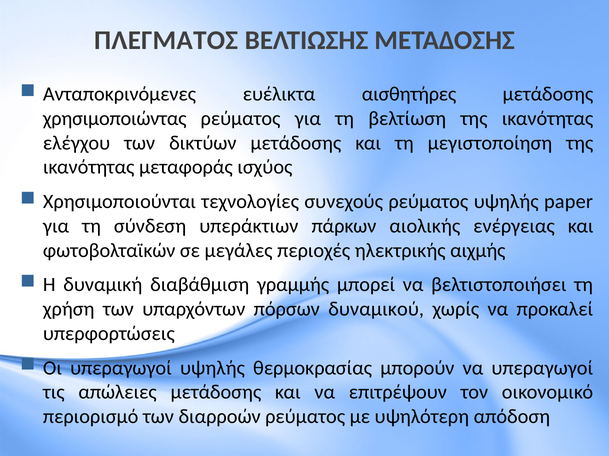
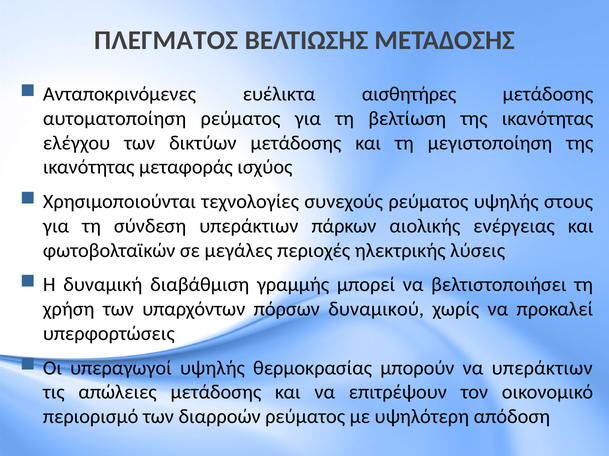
χρησιμοποιώντας: χρησιμοποιώντας -> αυτοματοποίηση (115, 119)
paper: paper -> στους (569, 202)
αιχμής: αιχμής -> λύσεις (478, 251)
να υπεραγωγοί: υπεραγωγοί -> υπεράκτιων (542, 368)
